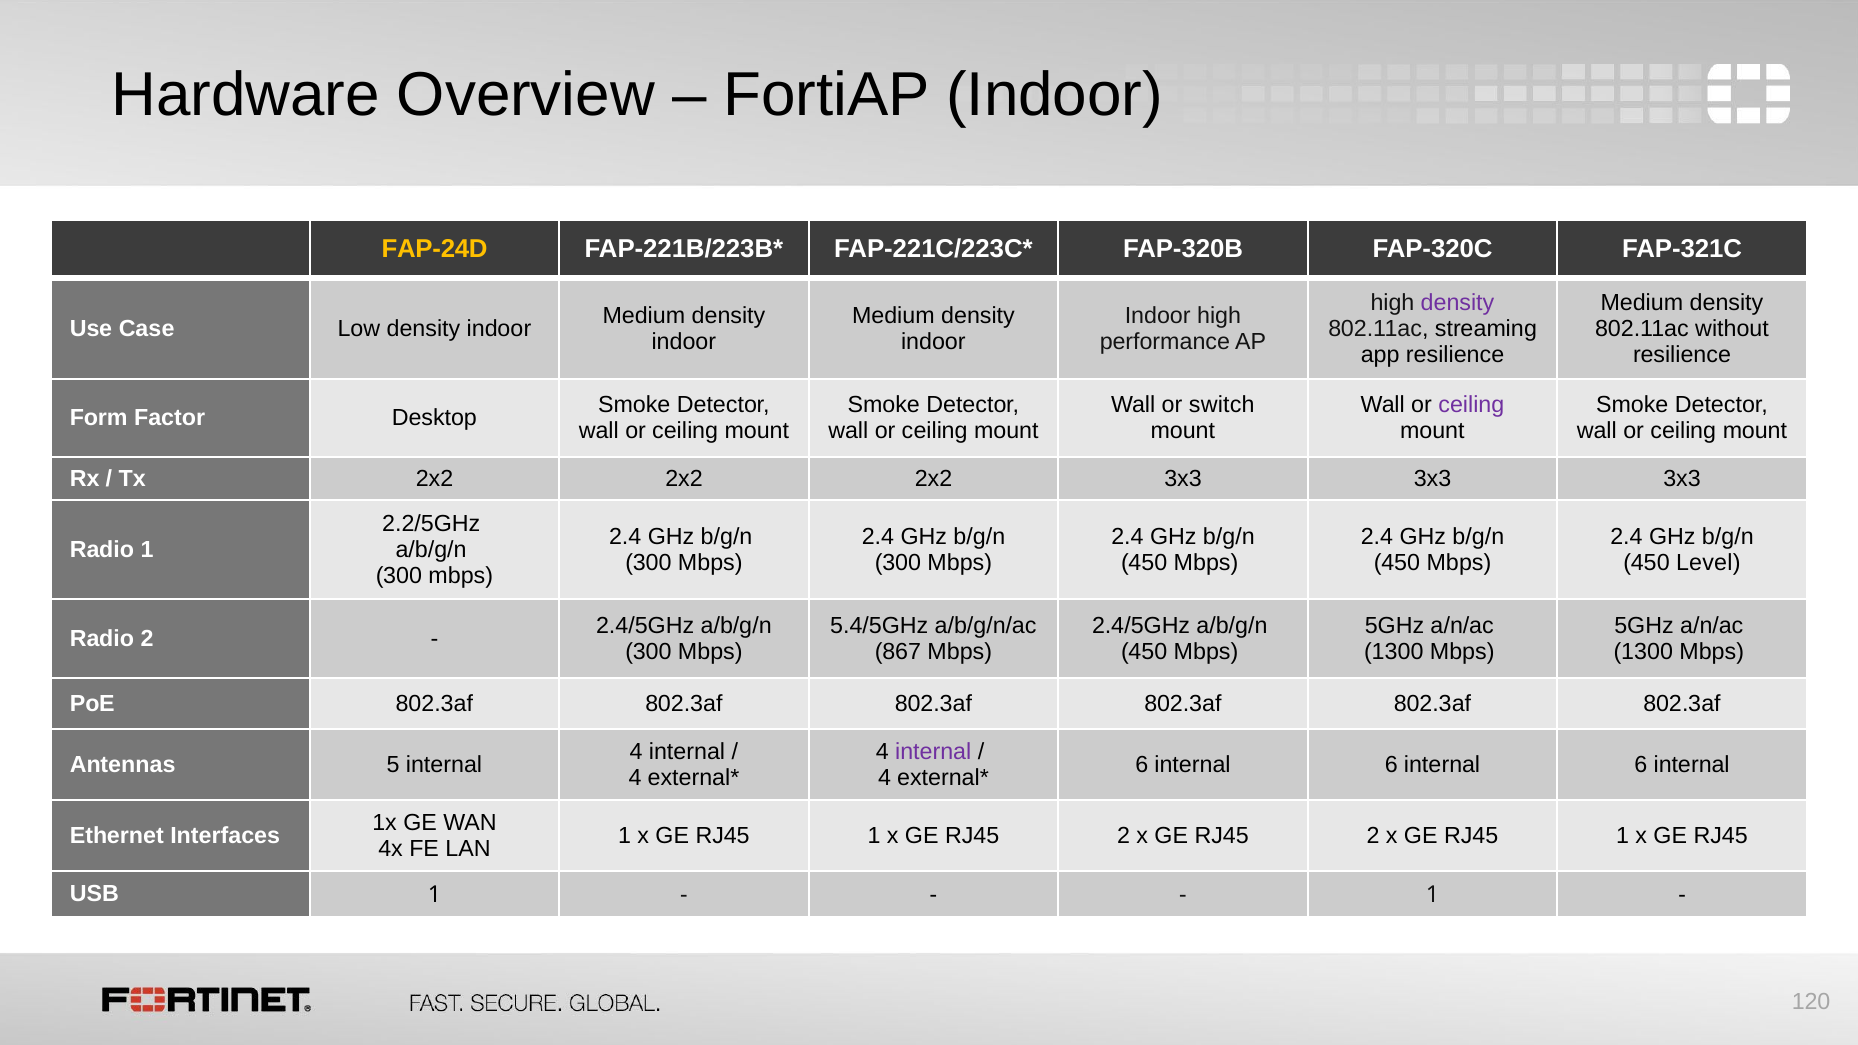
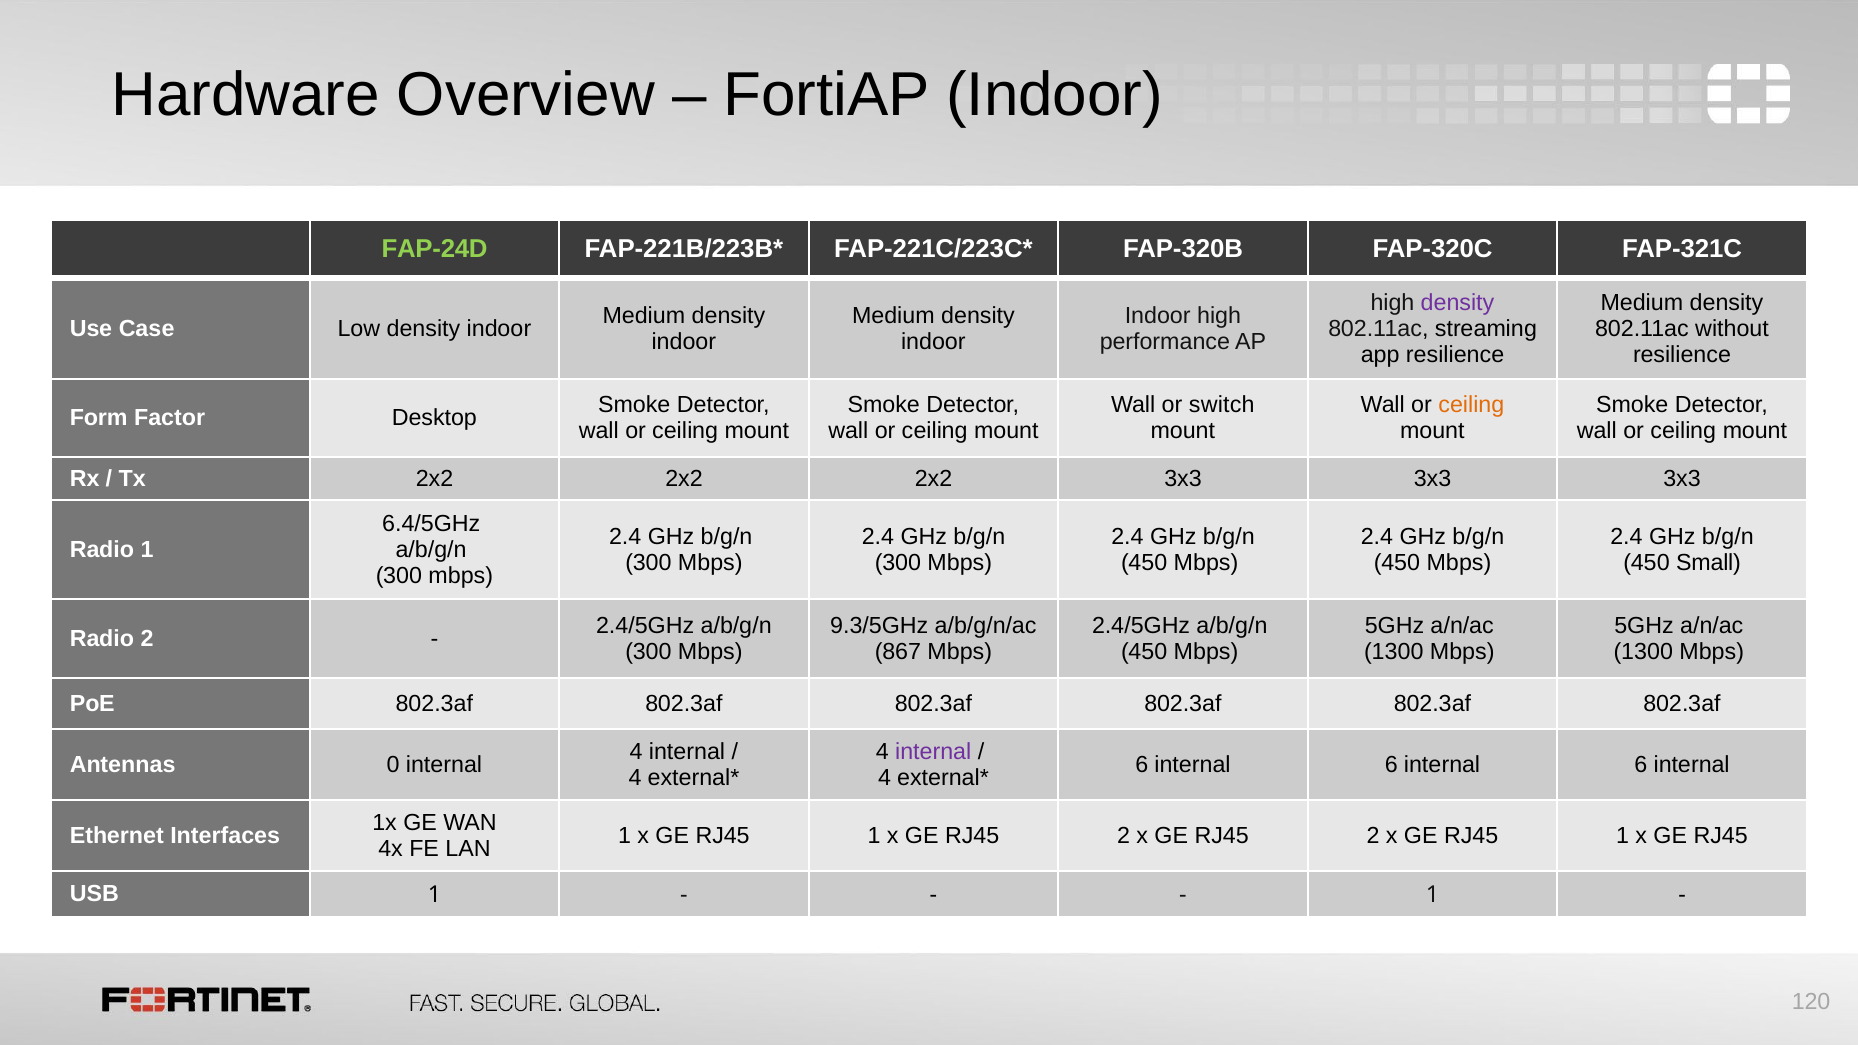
FAP-24D colour: yellow -> light green (435, 249)
ceiling colour: purple -> orange (1471, 405)
2.2/5GHz: 2.2/5GHz -> 6.4/5GHz (431, 524)
Level: Level -> Small (1708, 563)
5.4/5GHz: 5.4/5GHz -> 9.3/5GHz (879, 626)
5: 5 -> 0 (393, 765)
